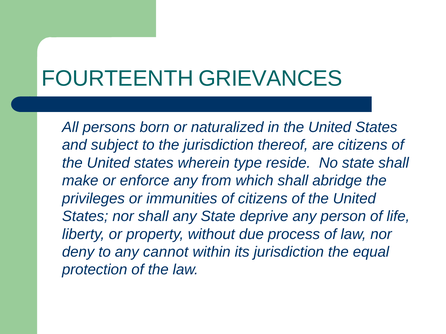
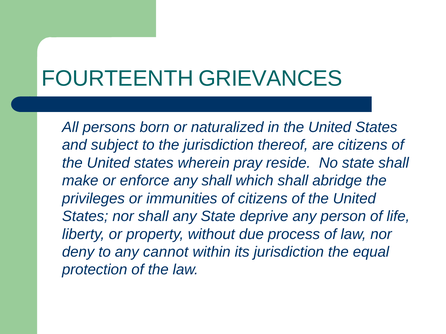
type: type -> pray (248, 163)
any from: from -> shall (217, 181)
